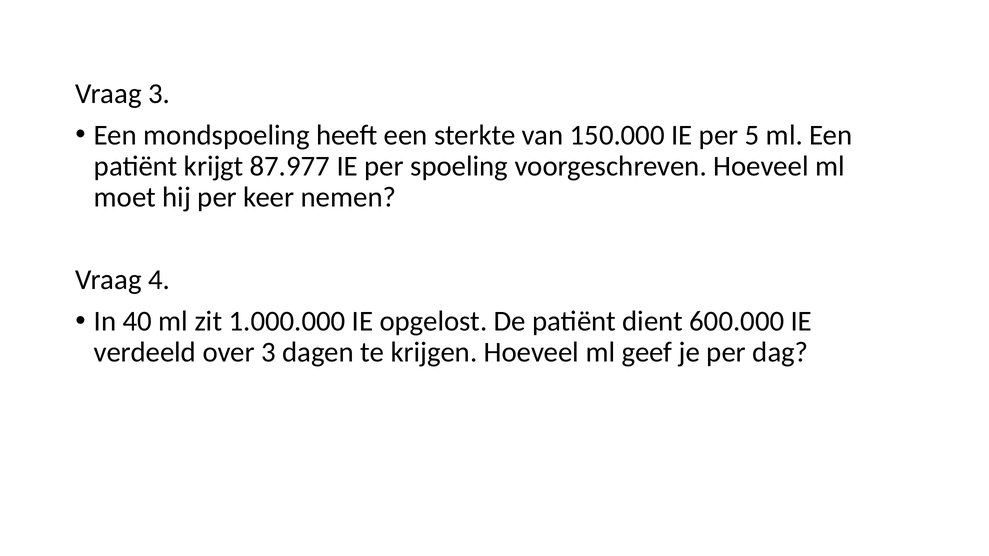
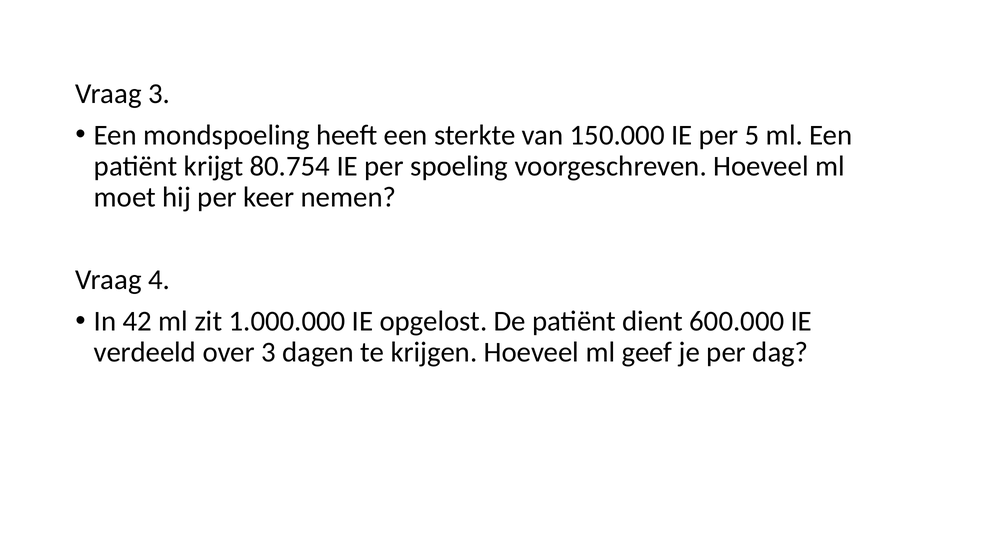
87.977: 87.977 -> 80.754 (290, 166)
40: 40 -> 42 (137, 321)
